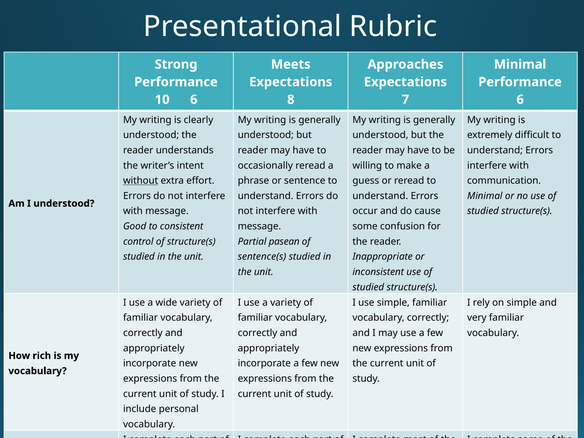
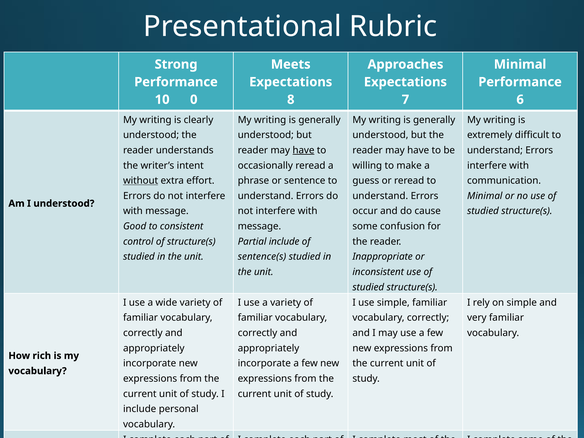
6: 6 -> 0 (194, 100)
have underline: none -> present (303, 150)
Partial pasean: pasean -> include (284, 242)
